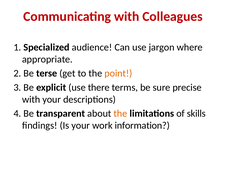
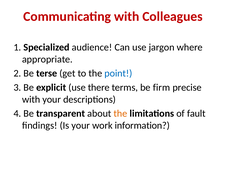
point colour: orange -> blue (118, 74)
sure: sure -> firm (161, 88)
skills: skills -> fault (196, 114)
